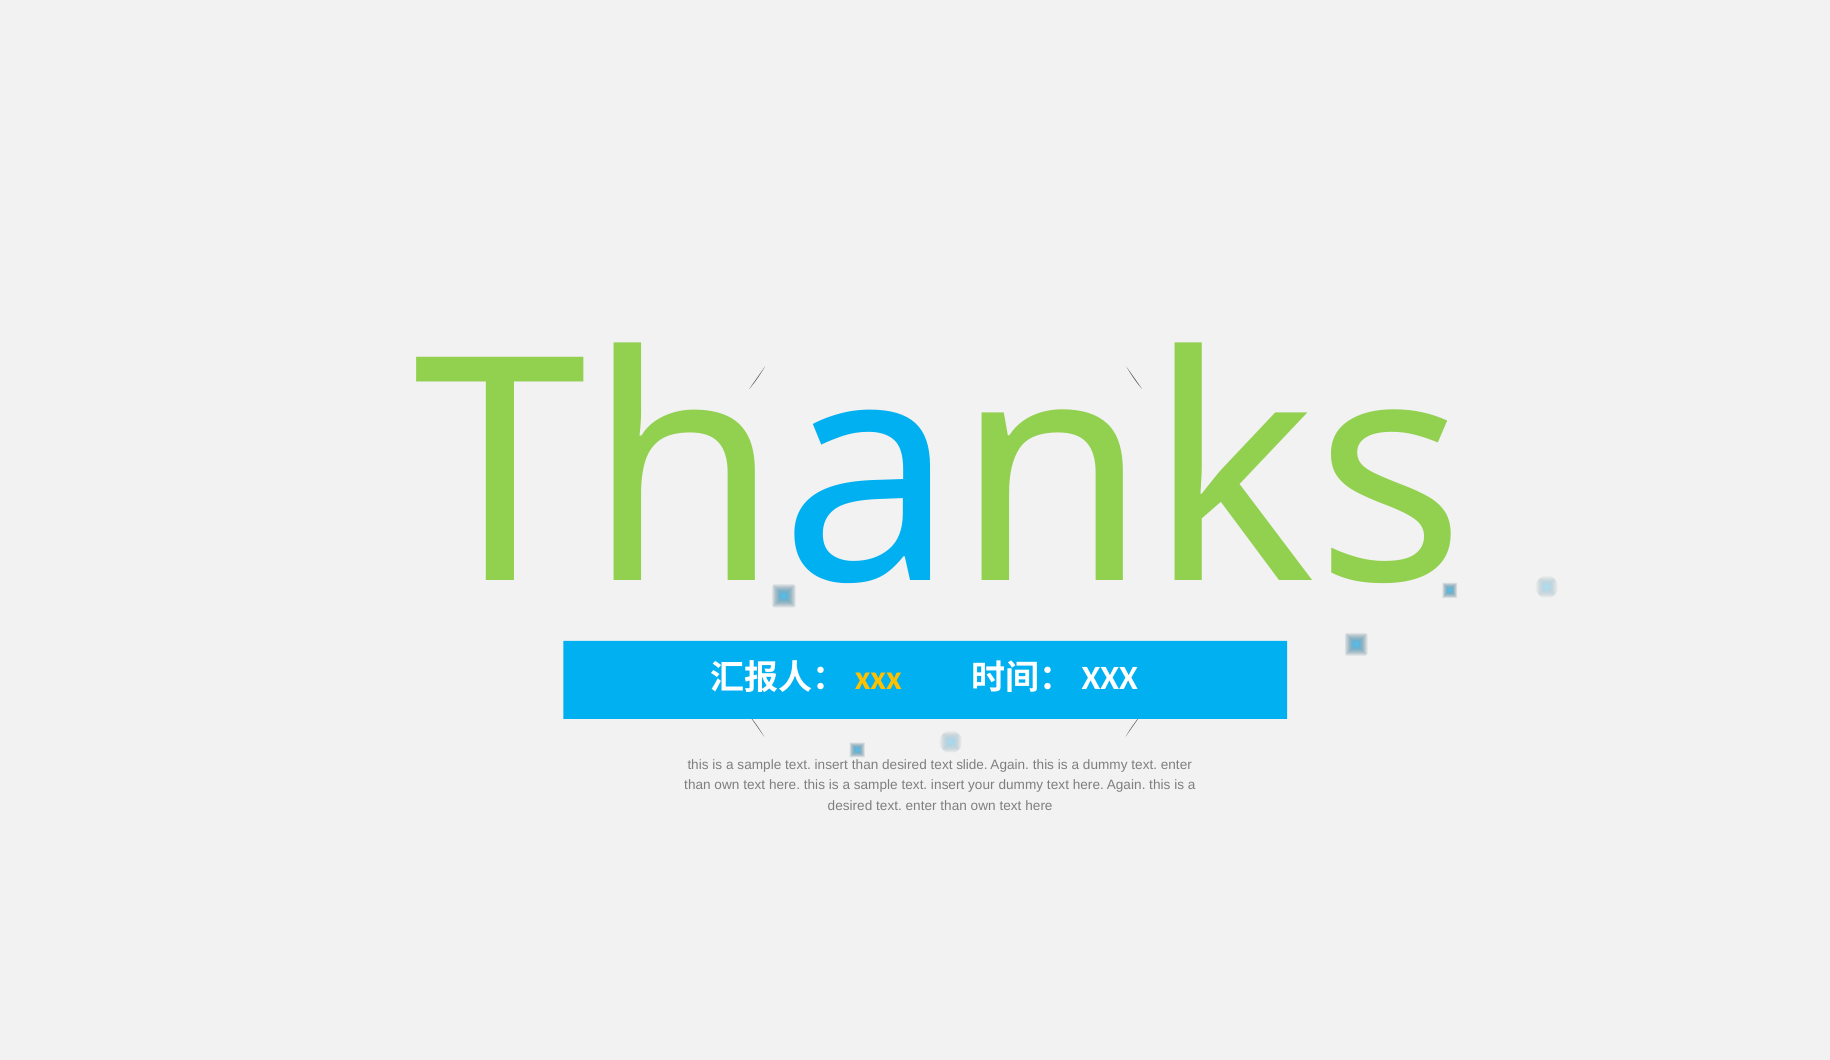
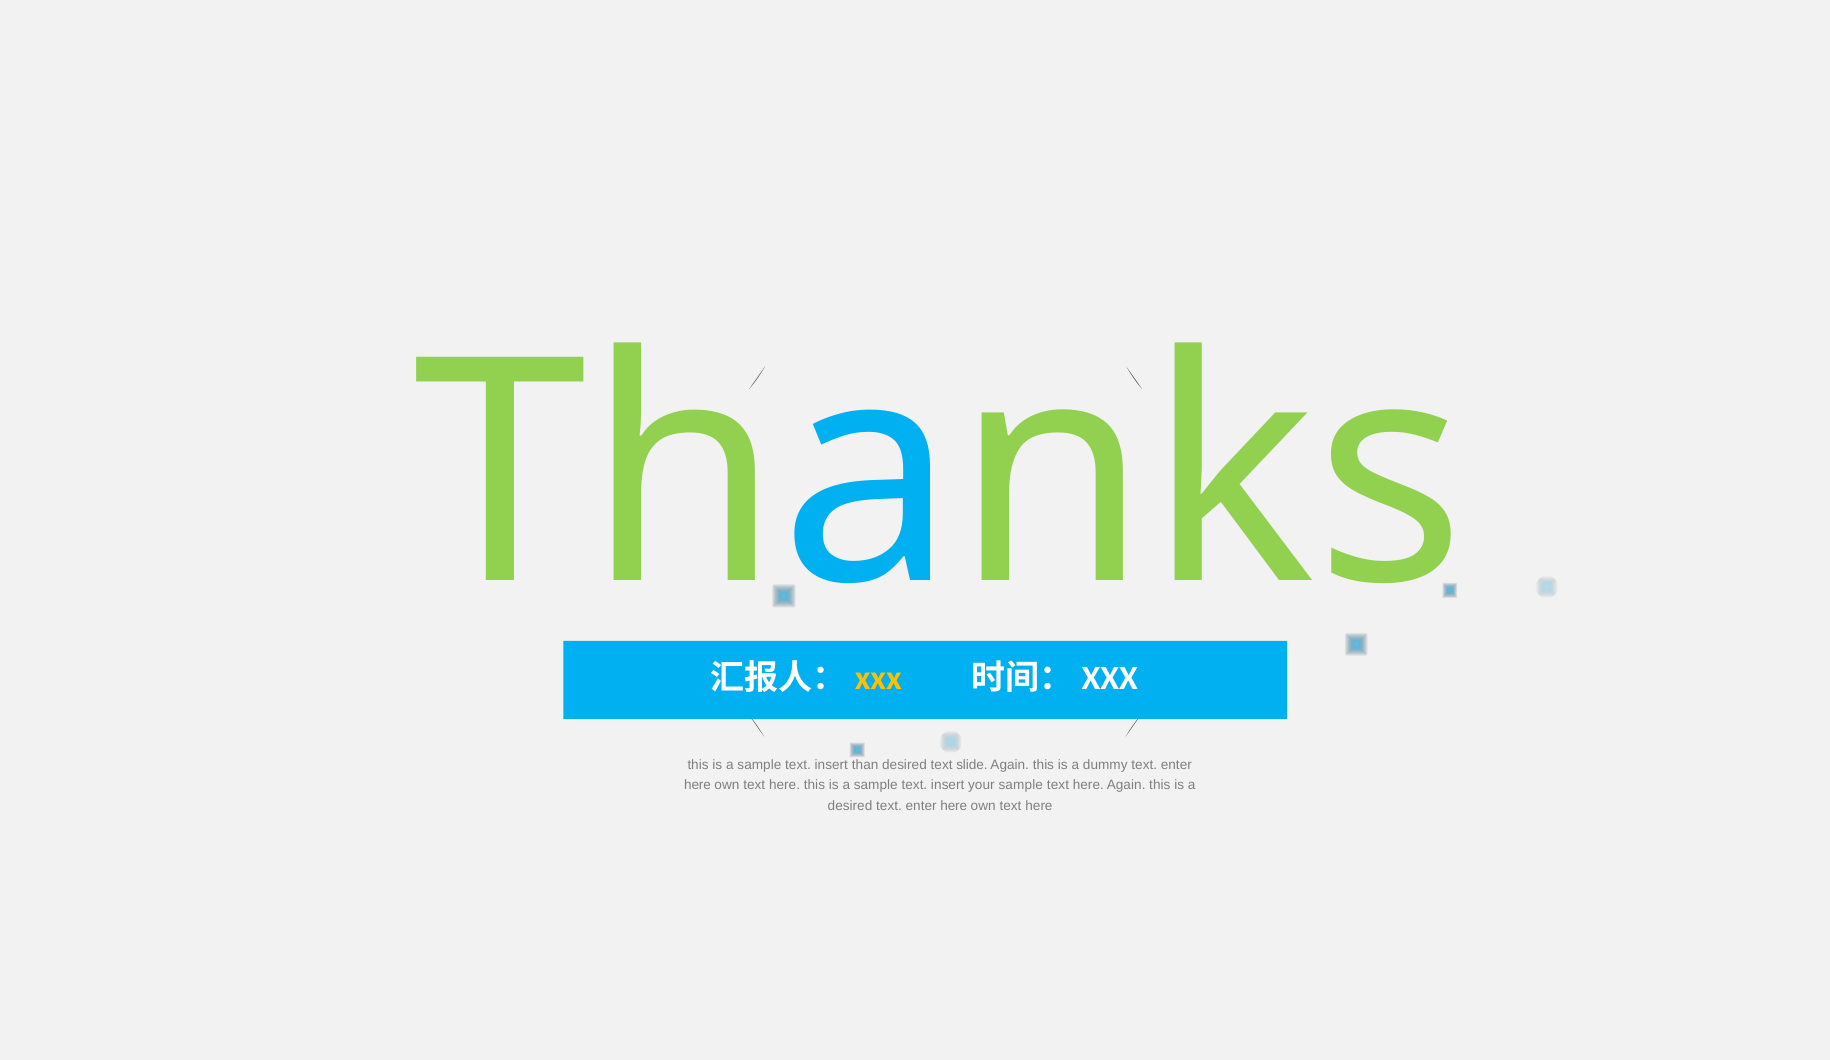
than: than -> here (698, 785)
your dummy: dummy -> sample (1021, 785)
than: than -> here (954, 806)
